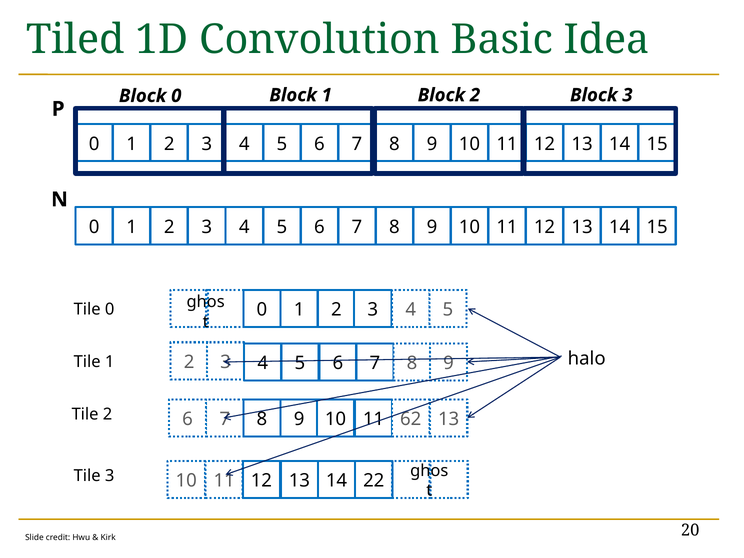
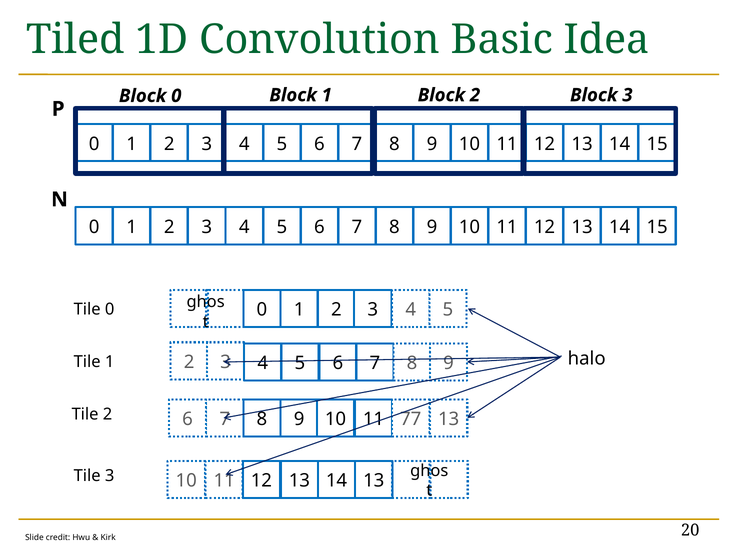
62: 62 -> 77 (411, 419)
14 22: 22 -> 13 (374, 481)
